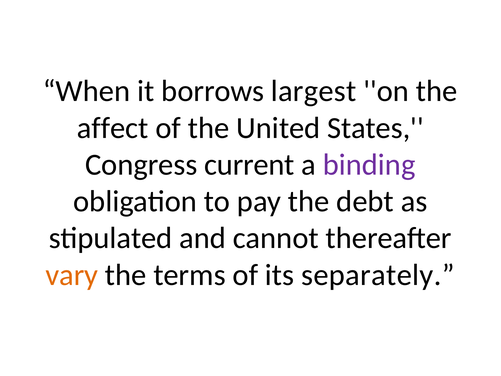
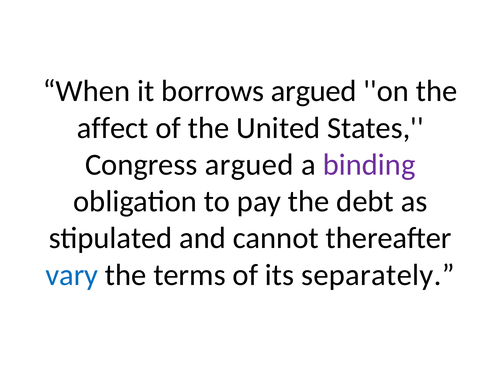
borrows largest: largest -> argued (314, 91)
Congress current: current -> argued (249, 165)
vary colour: orange -> blue (72, 275)
